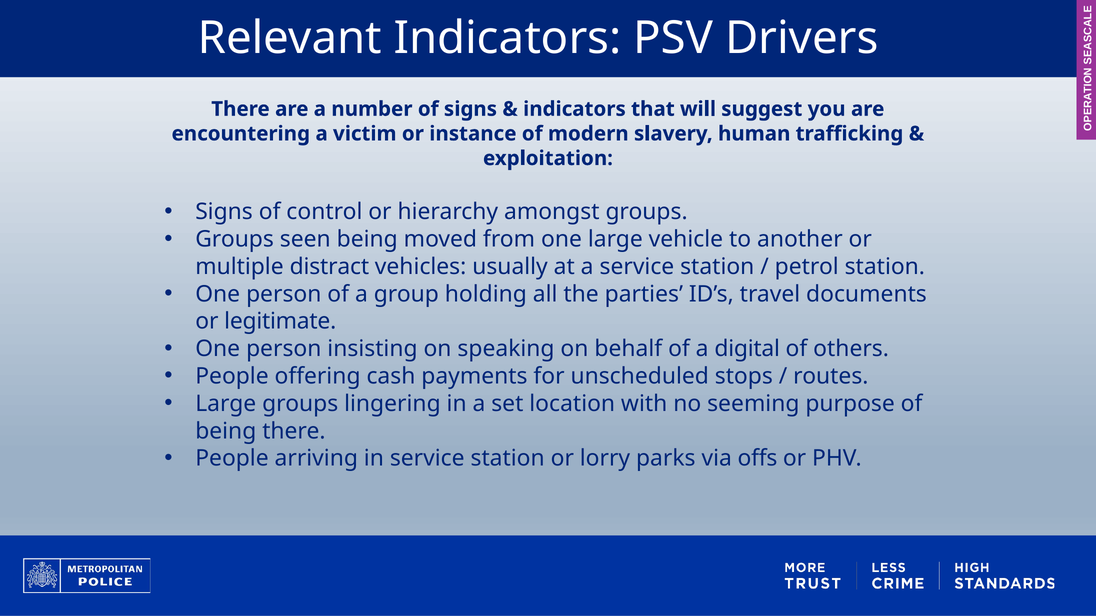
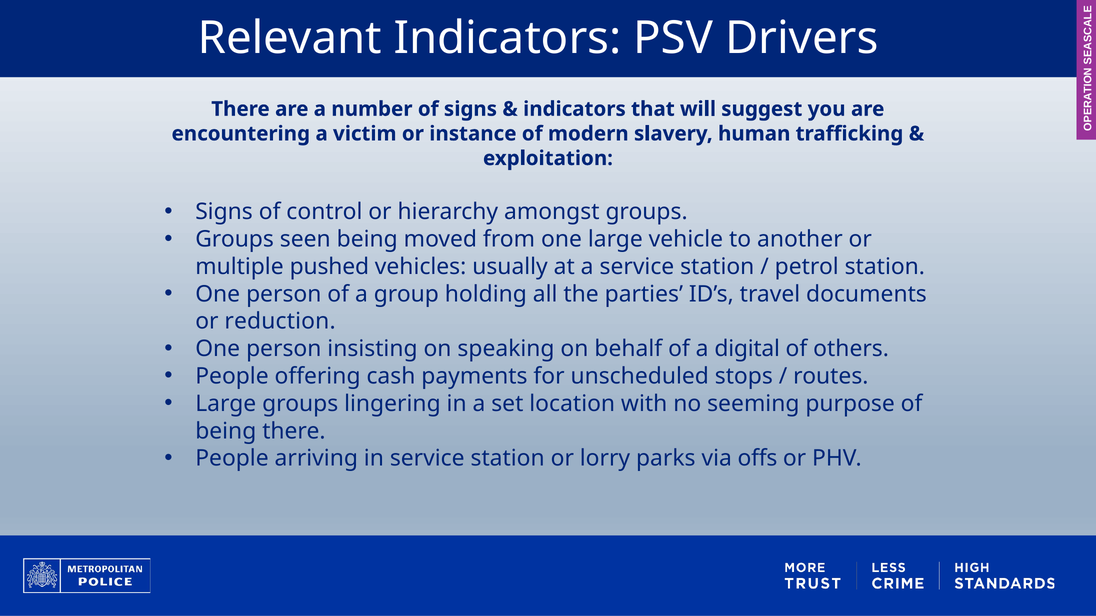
distract: distract -> pushed (329, 267)
legitimate: legitimate -> reduction (280, 322)
